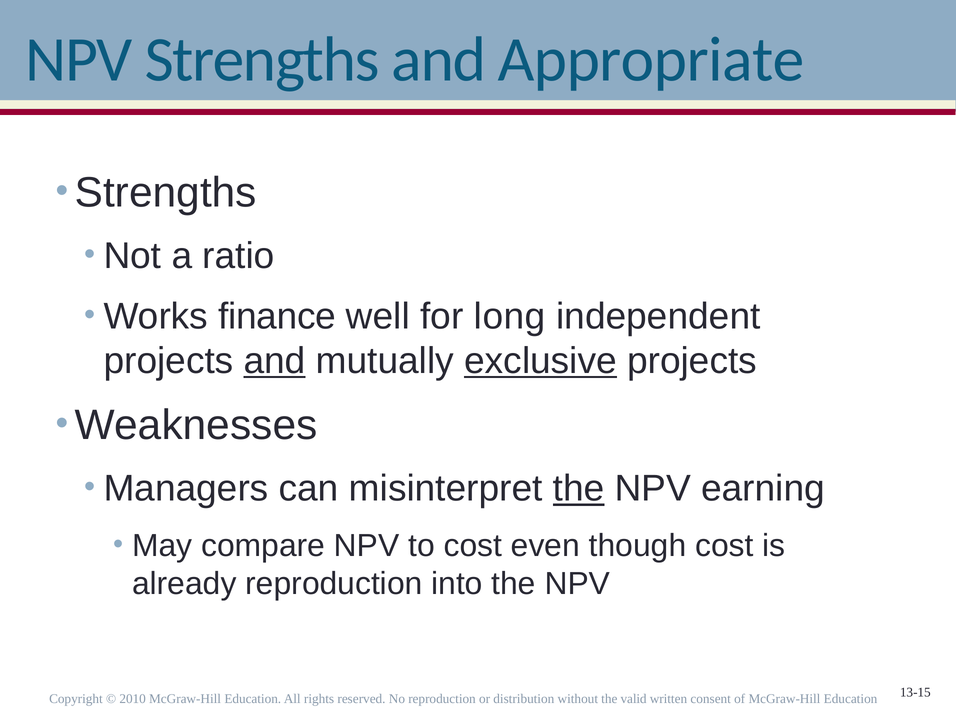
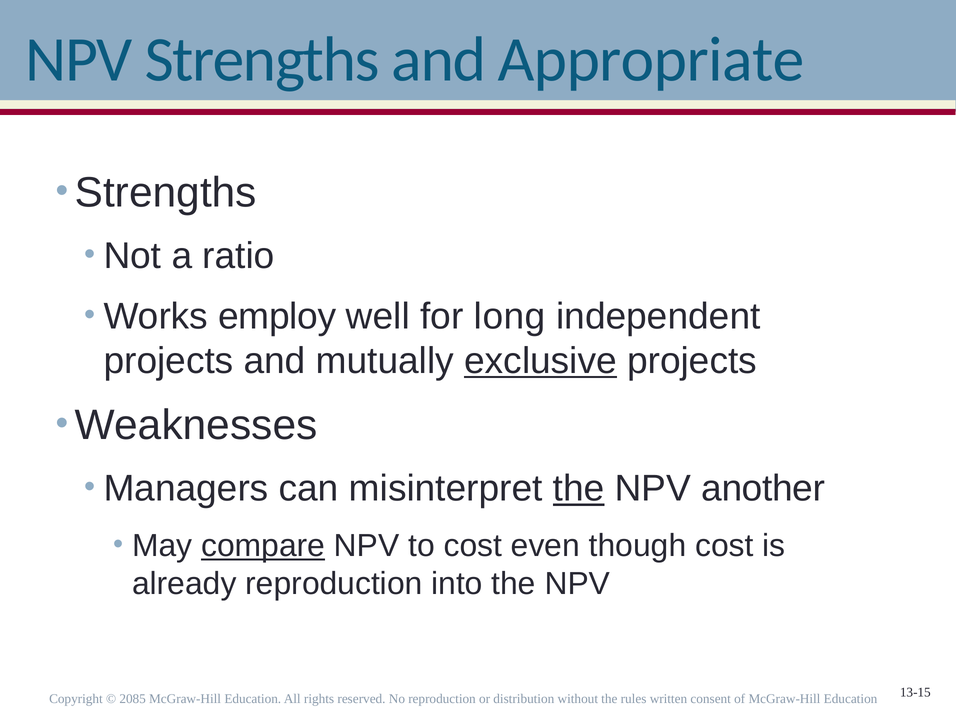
finance: finance -> employ (277, 316)
and underline: present -> none (275, 361)
earning: earning -> another (763, 489)
compare underline: none -> present (263, 546)
2010: 2010 -> 2085 (133, 699)
valid: valid -> rules (634, 699)
